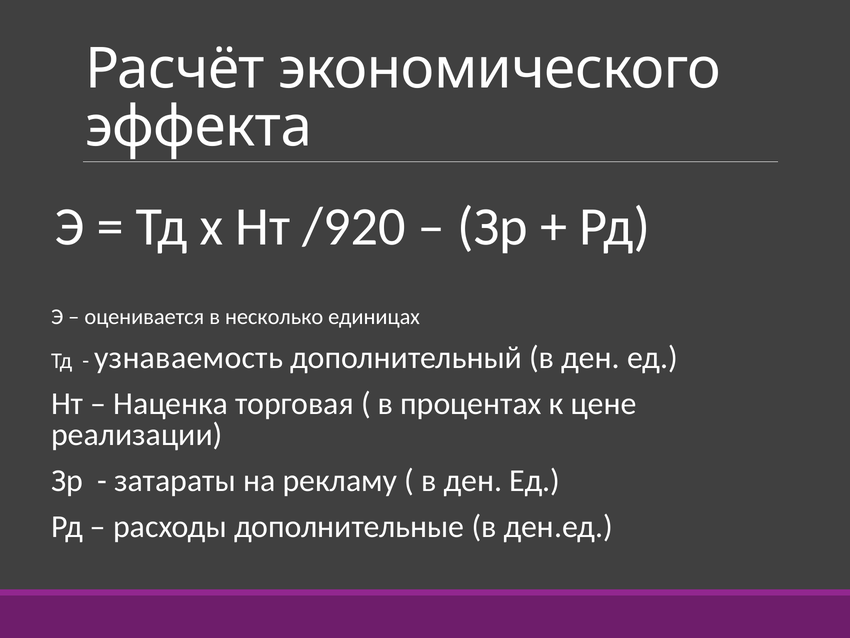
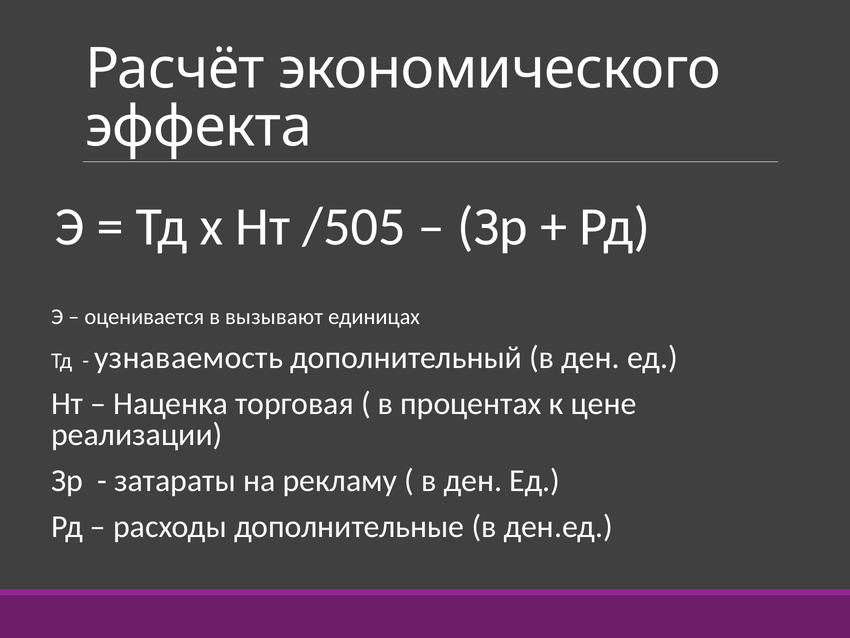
/920: /920 -> /505 (354, 227)
несколько: несколько -> вызывают (274, 317)
